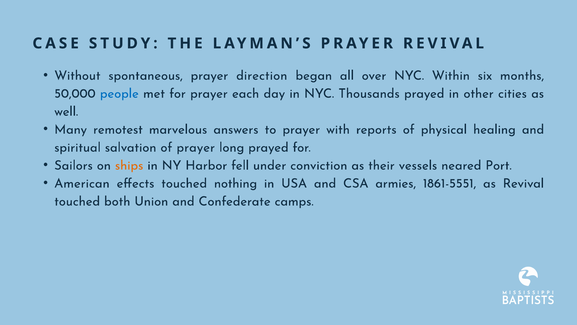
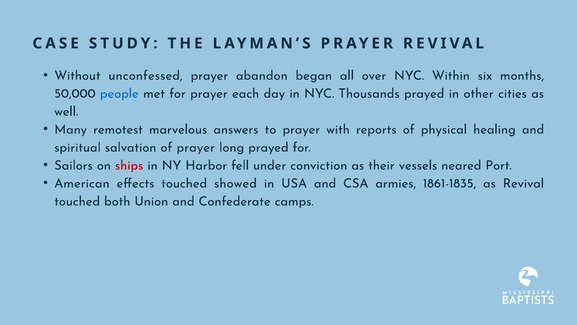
spontaneous: spontaneous -> unconfessed (145, 75)
direction: direction -> abandon (262, 75)
ships colour: orange -> red (129, 165)
nothing: nothing -> showed (235, 183)
1861-5551: 1861-5551 -> 1861-1835 (450, 183)
